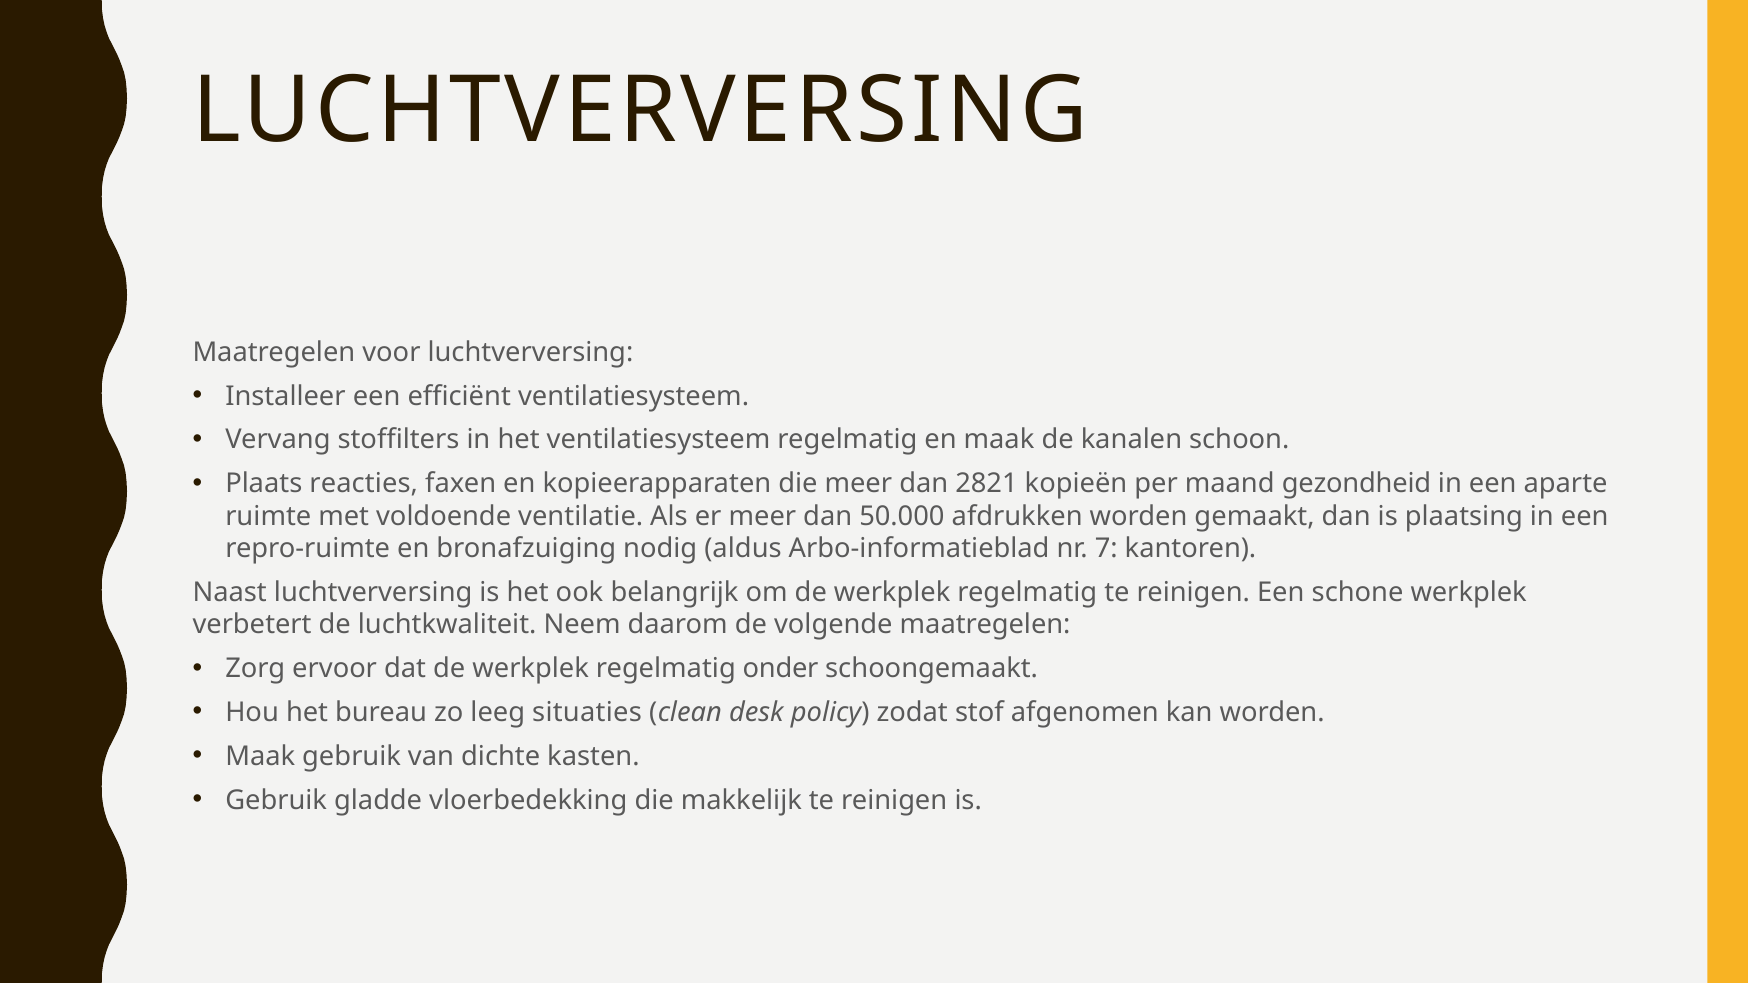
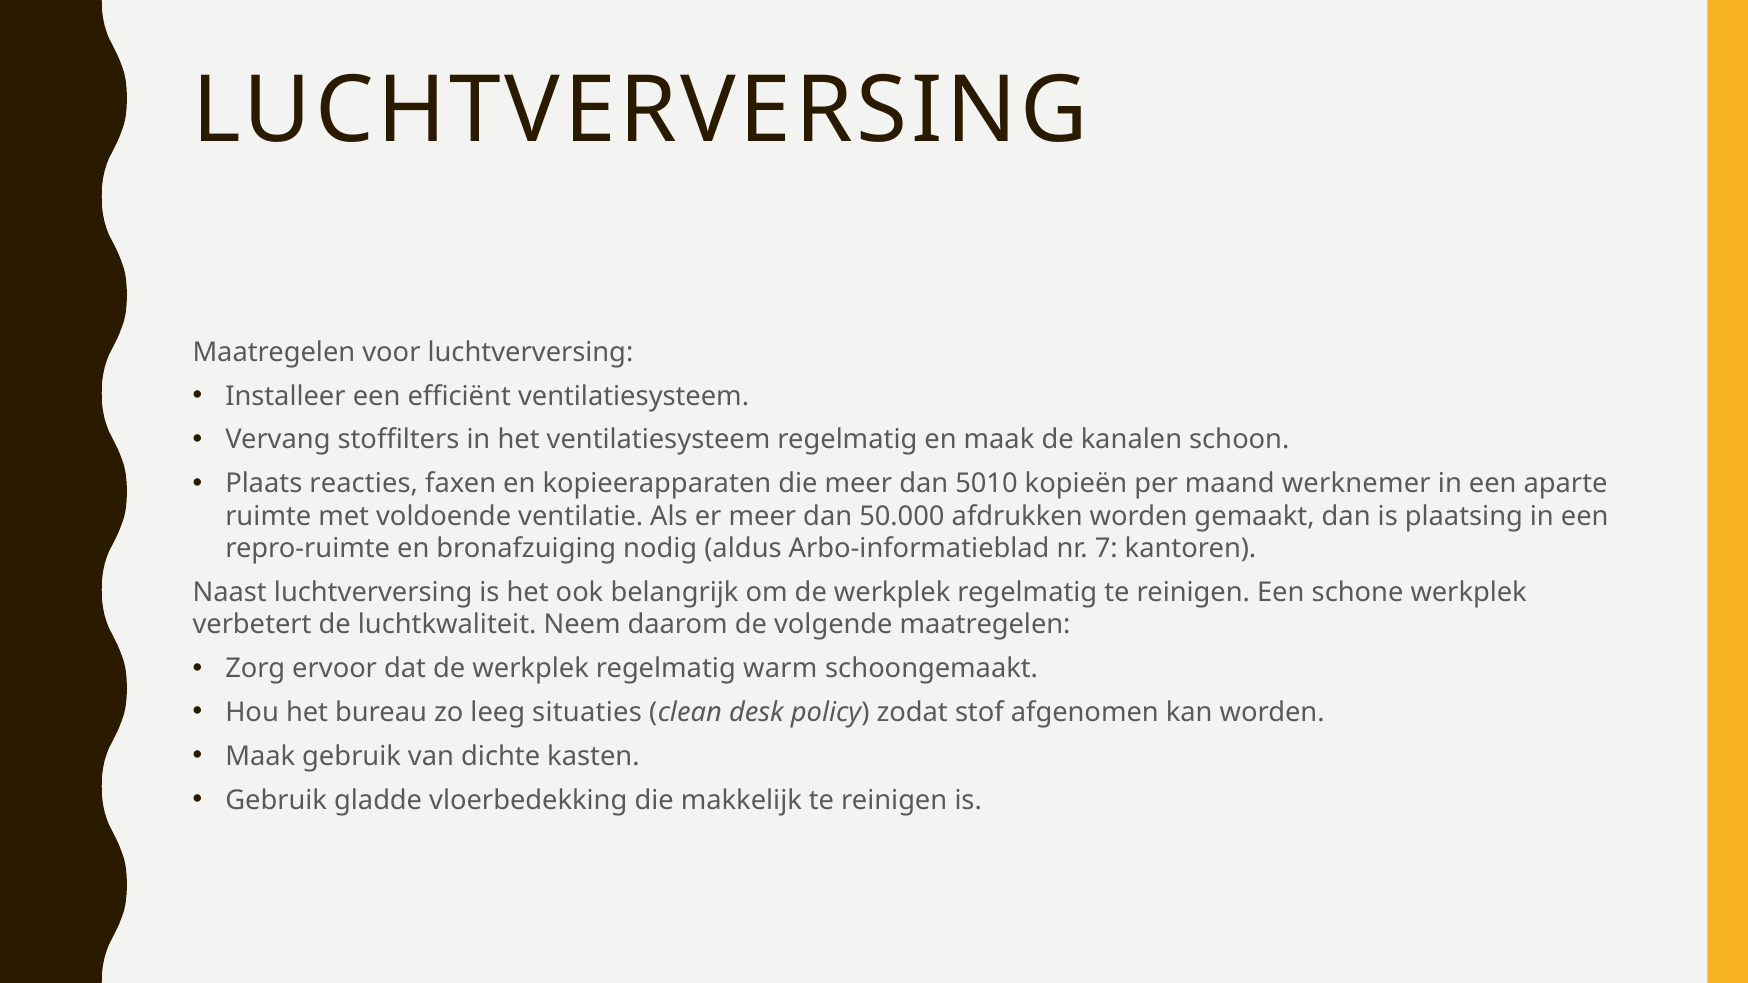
2821: 2821 -> 5010 (987, 484)
gezondheid: gezondheid -> werknemer (1356, 484)
onder: onder -> warm (780, 669)
